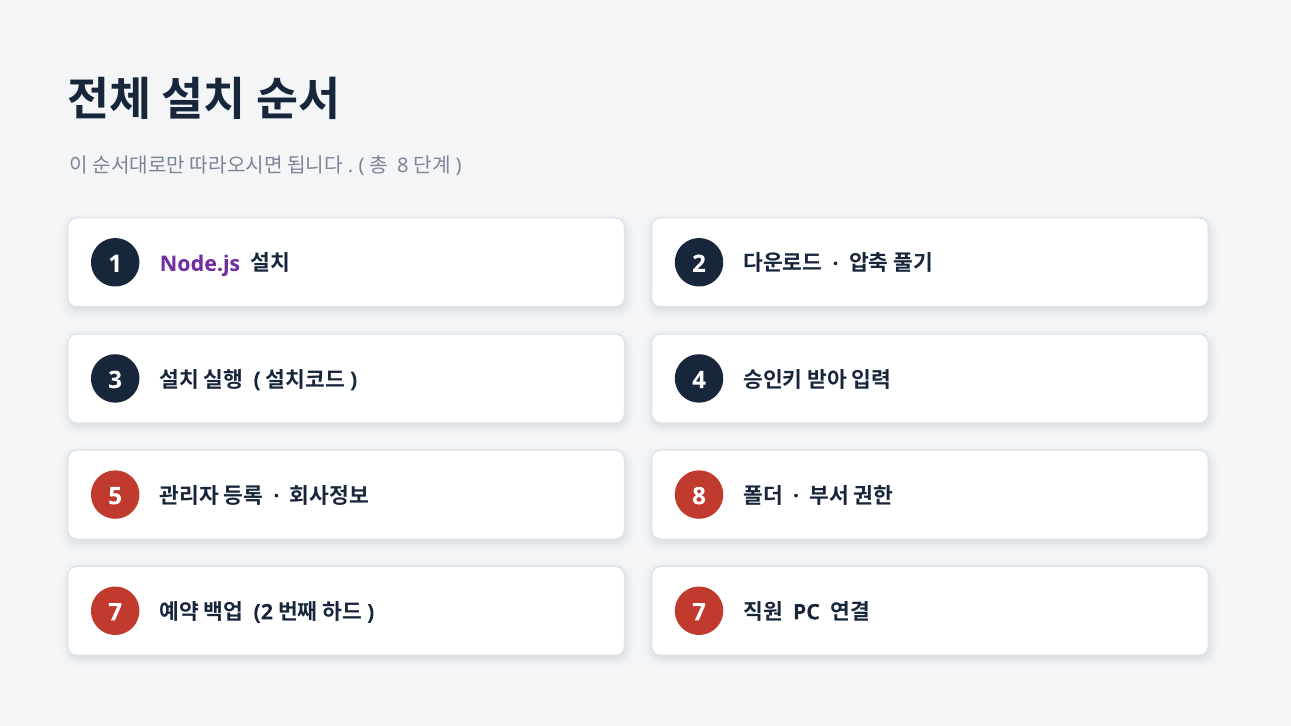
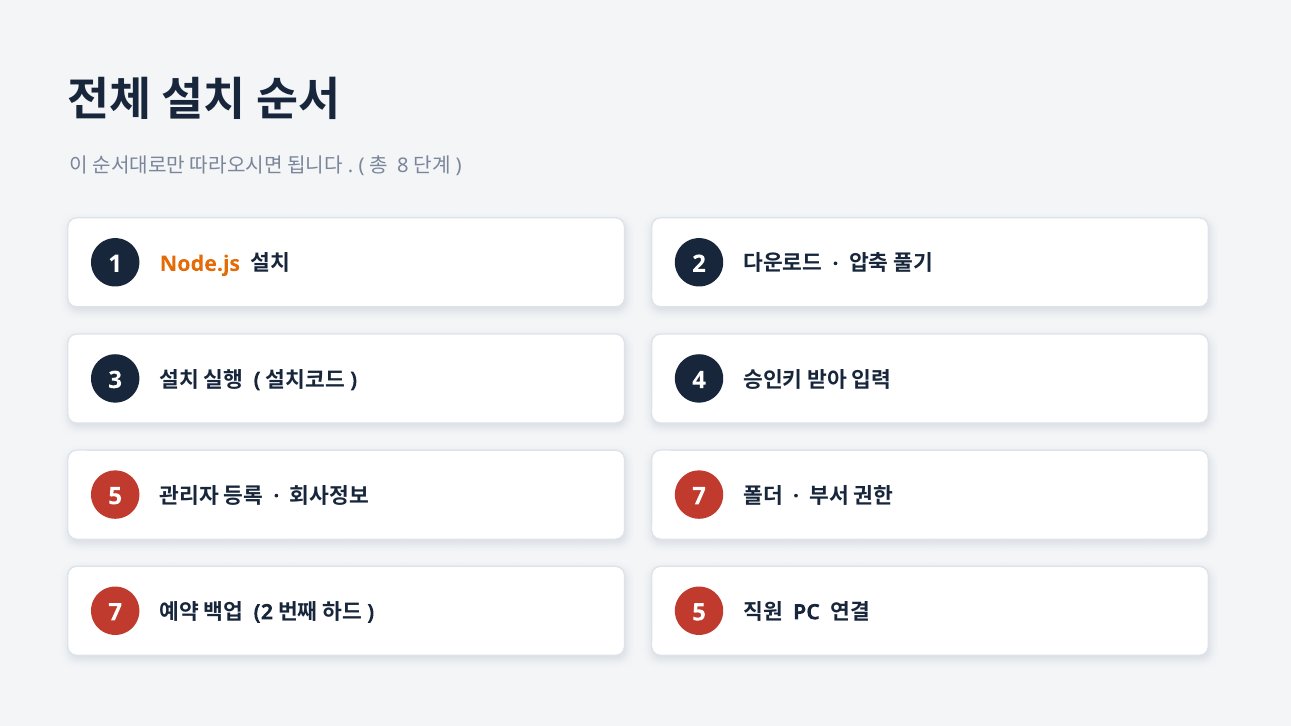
Node.js colour: purple -> orange (200, 264)
8: 8 -> 7 (699, 496)
7: 7 -> 5 (699, 613)
